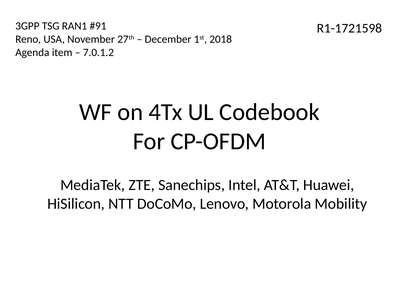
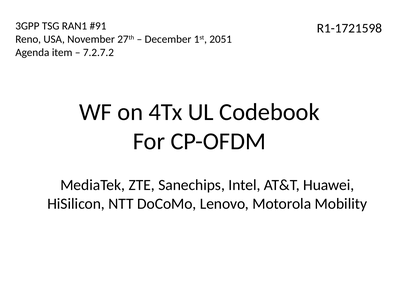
2018: 2018 -> 2051 (221, 39)
7.0.1.2: 7.0.1.2 -> 7.2.7.2 (98, 53)
